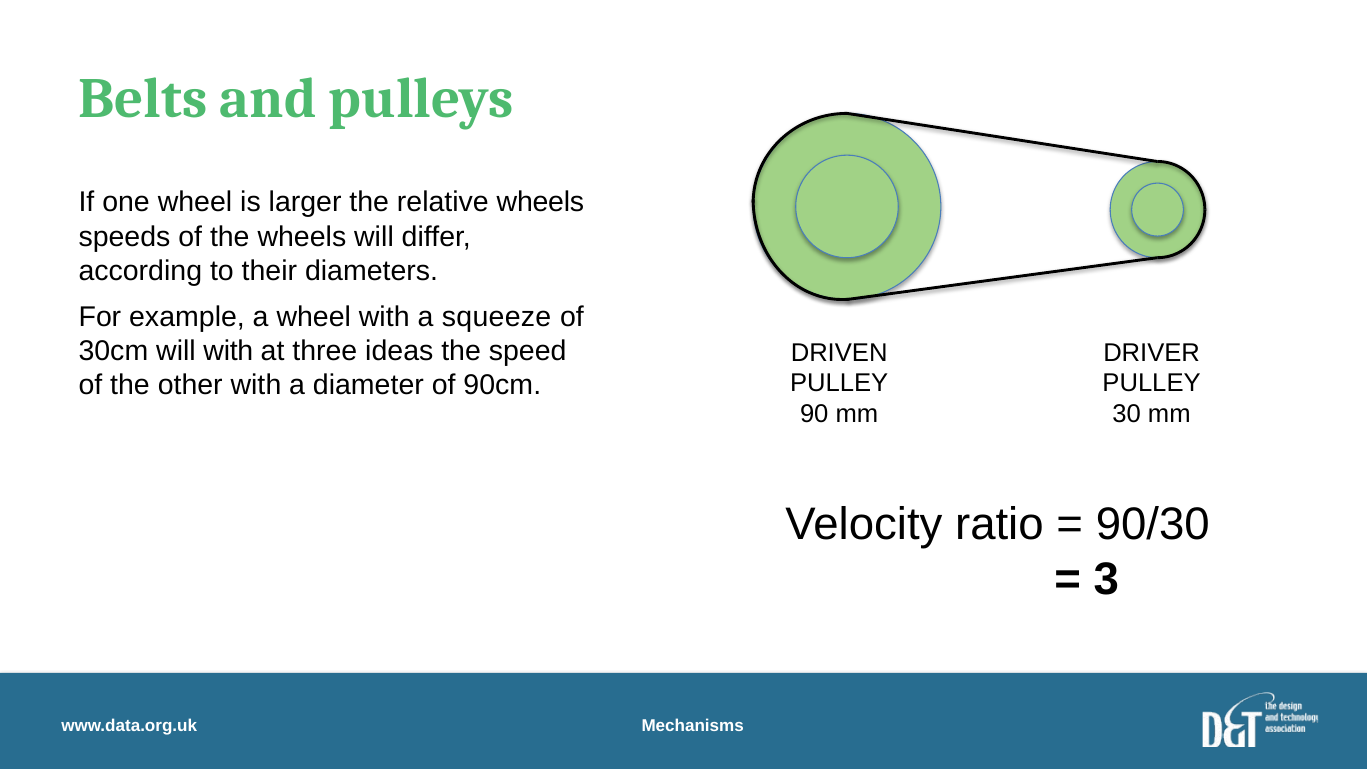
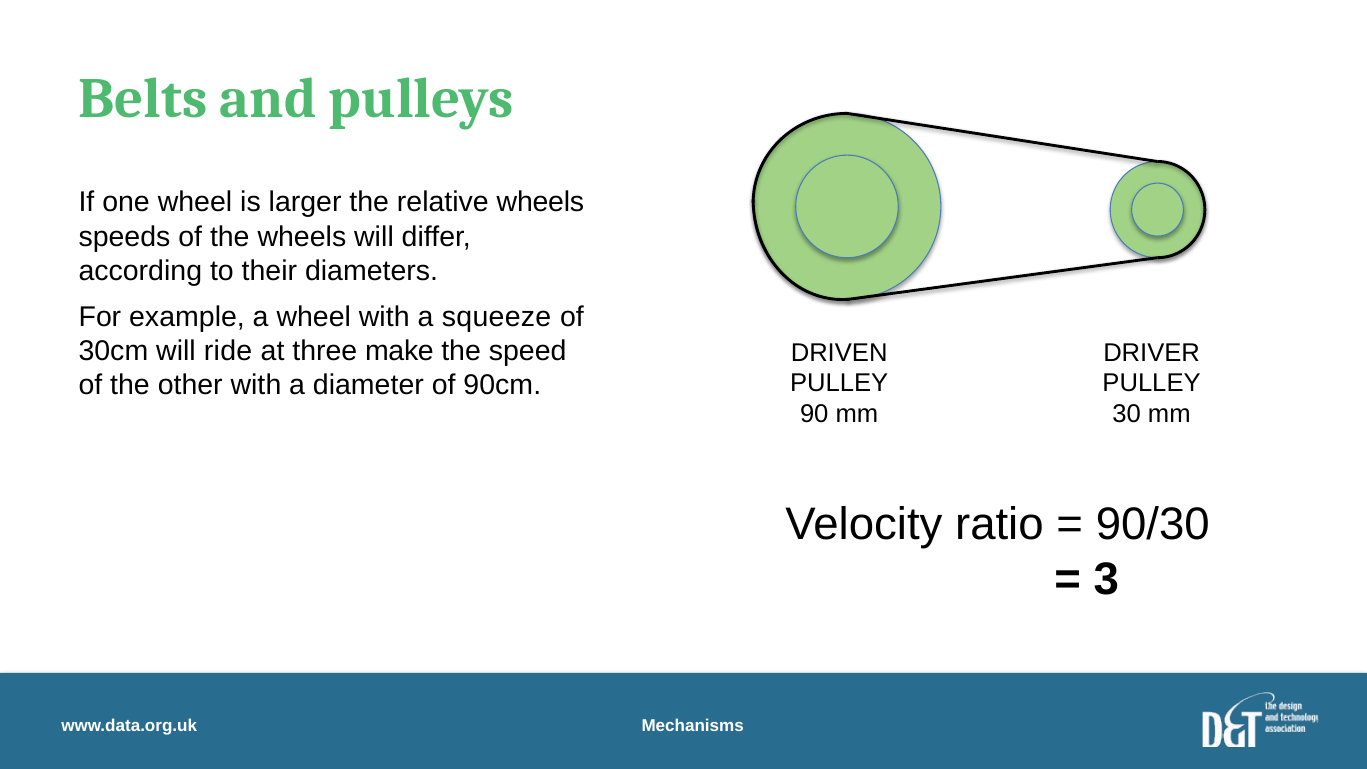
will with: with -> ride (228, 351)
ideas: ideas -> make (399, 351)
